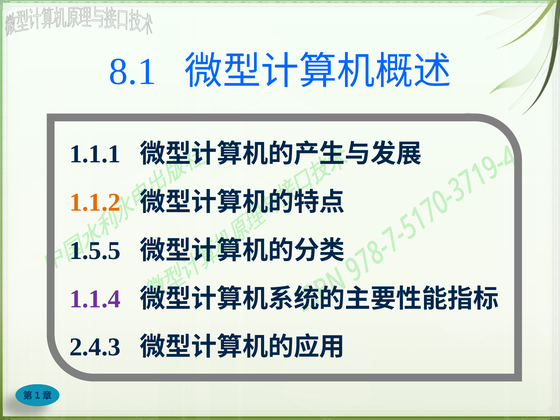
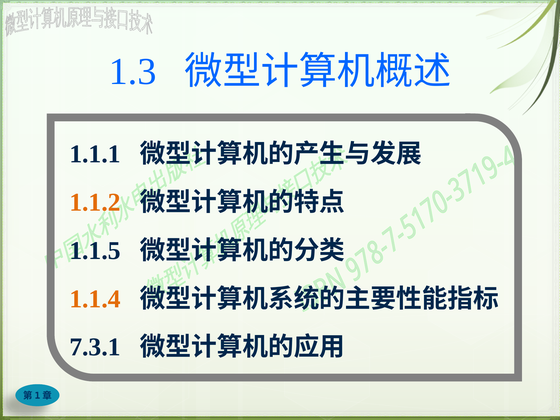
8.1: 8.1 -> 1.3 (133, 72)
1.5.5: 1.5.5 -> 1.1.5 (95, 251)
1.1.4 colour: purple -> orange (95, 299)
2.4.3: 2.4.3 -> 7.3.1 (95, 347)
